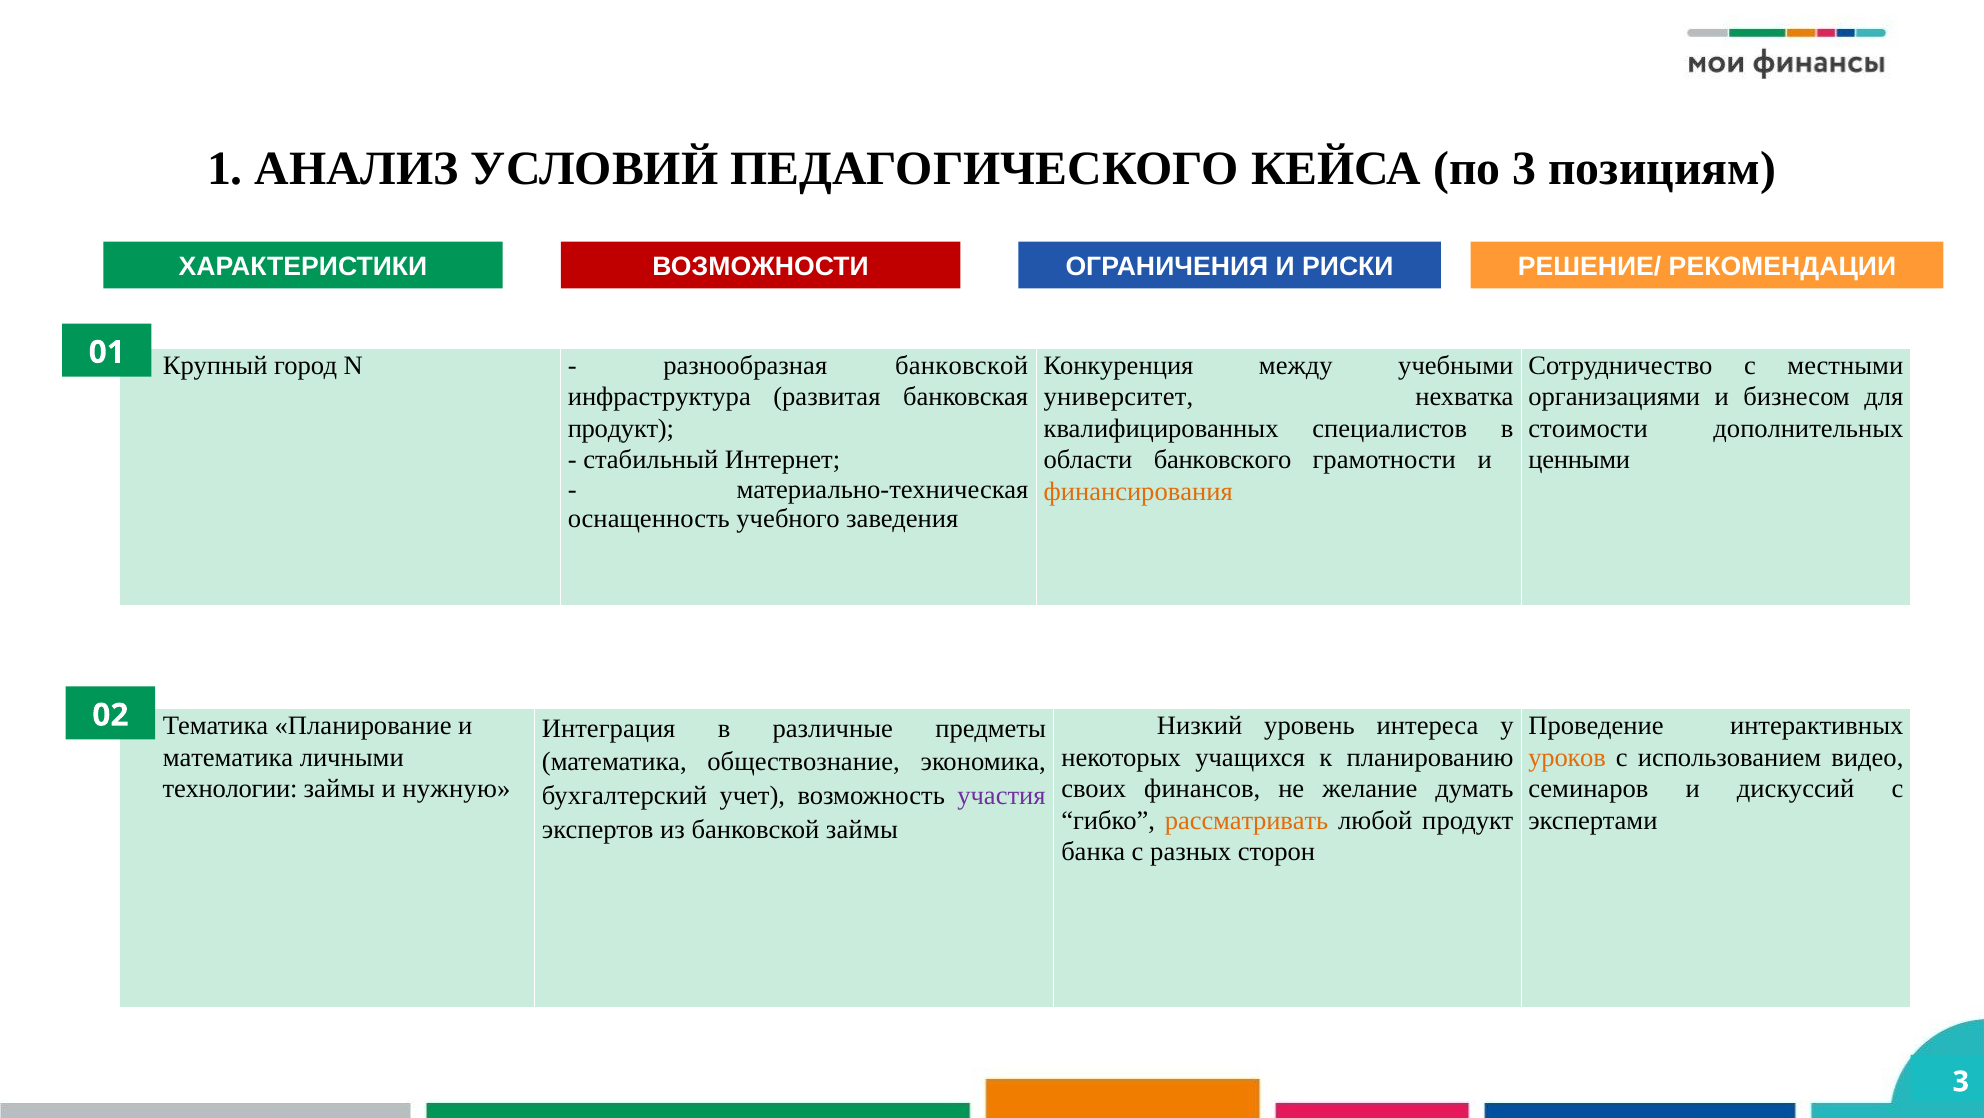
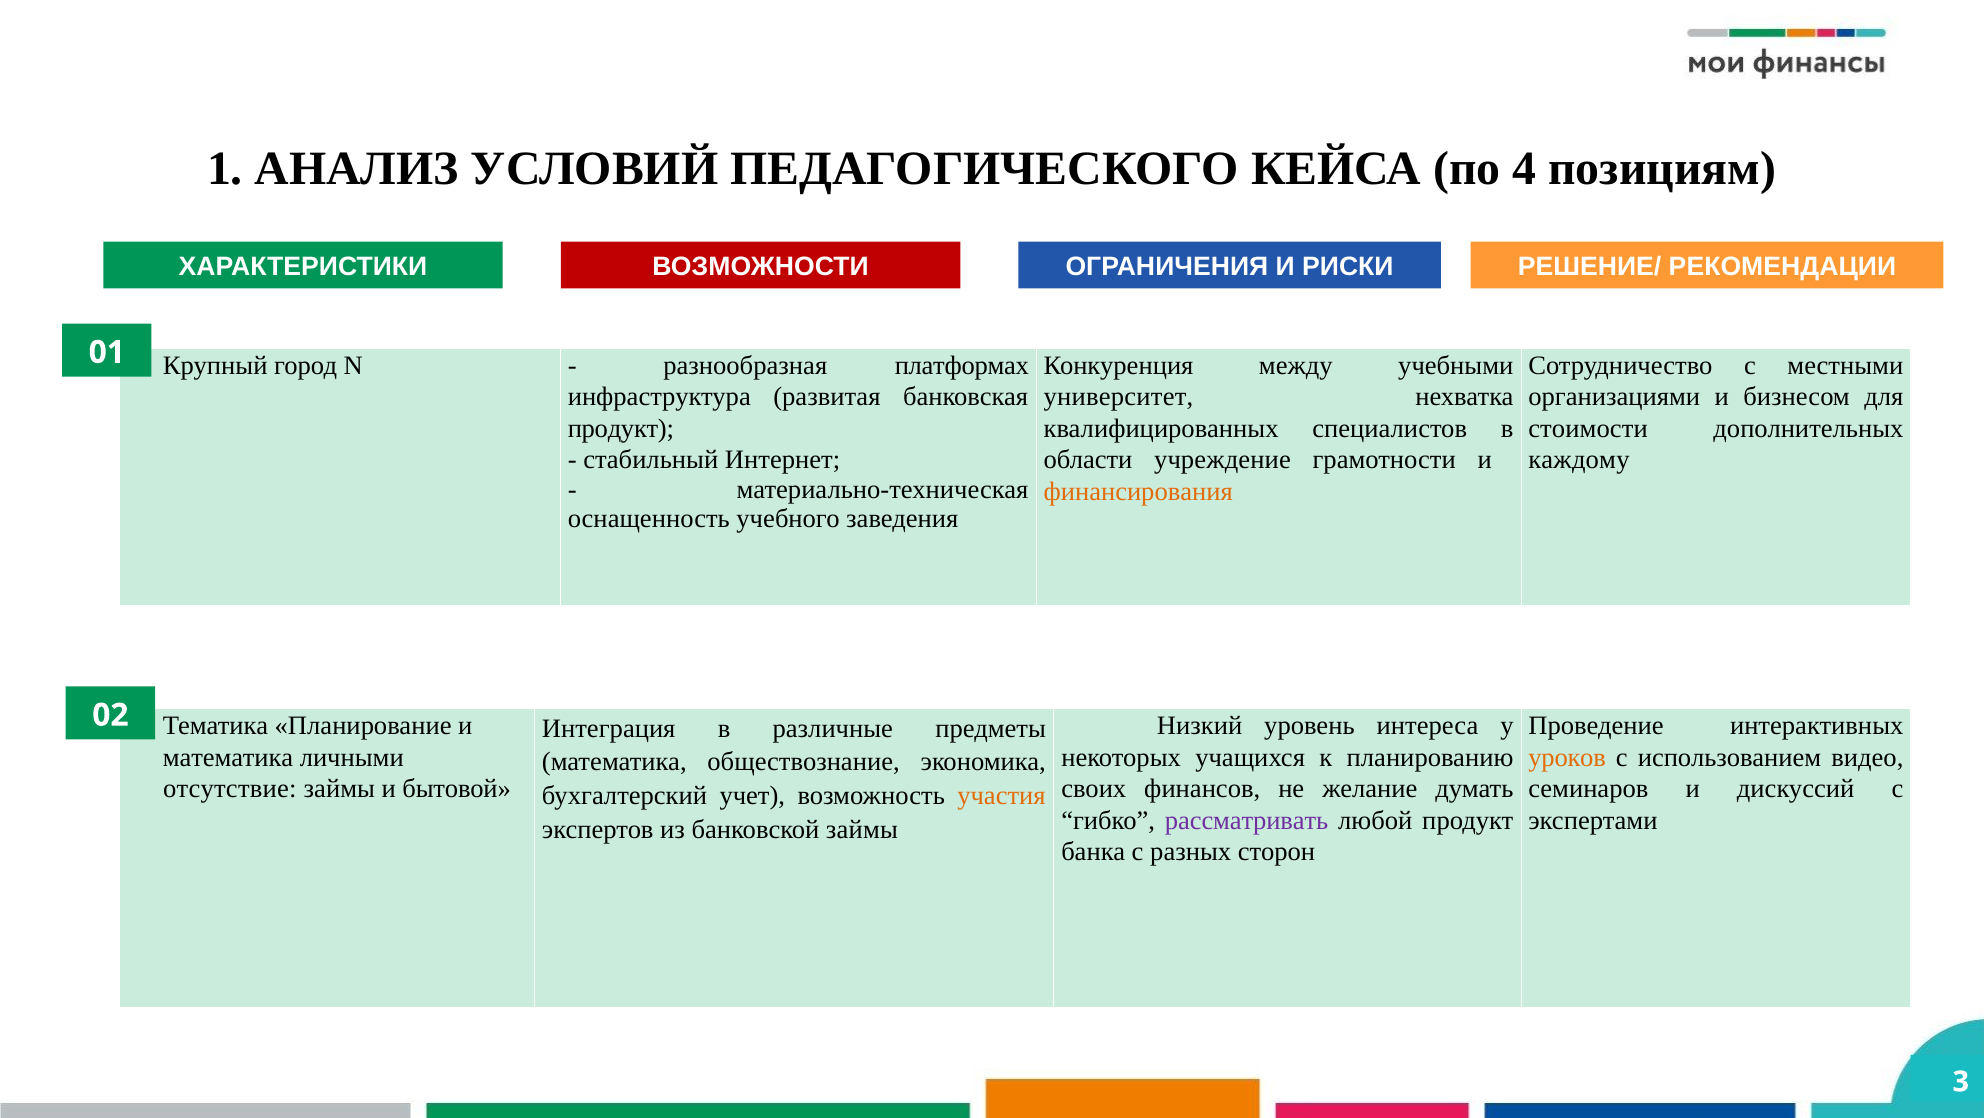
по 3: 3 -> 4 (1525, 168)
разнообразная банковской: банковской -> платформах (962, 366)
банковского: банковского -> учреждение (1222, 460)
ценными: ценными -> каждому (1579, 460)
технологии: технологии -> отсутствие (230, 789)
нужную: нужную -> бытовой (457, 789)
участия colour: purple -> orange (1001, 796)
рассматривать colour: orange -> purple (1247, 820)
